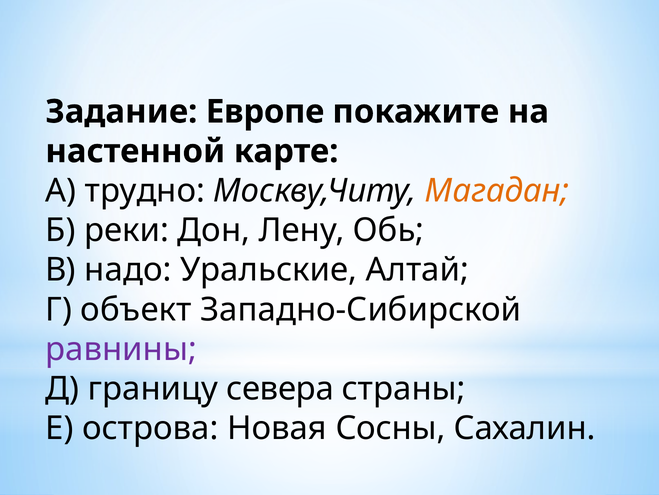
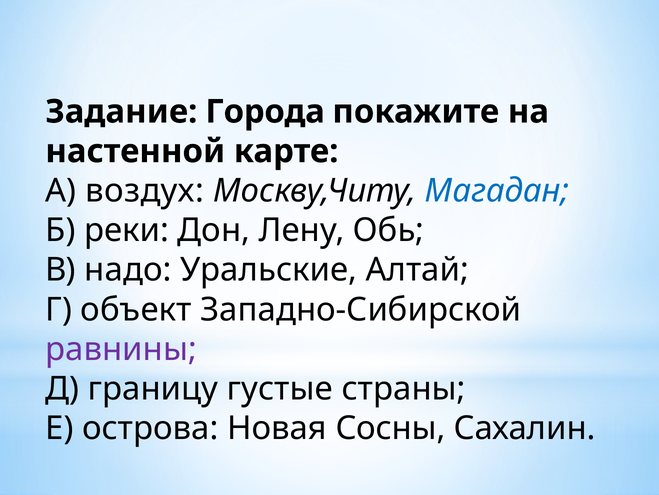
Европе: Европе -> Города (265, 112)
трудно: трудно -> воздух (145, 191)
Магадан colour: orange -> blue (497, 191)
севера: севера -> густые (280, 388)
